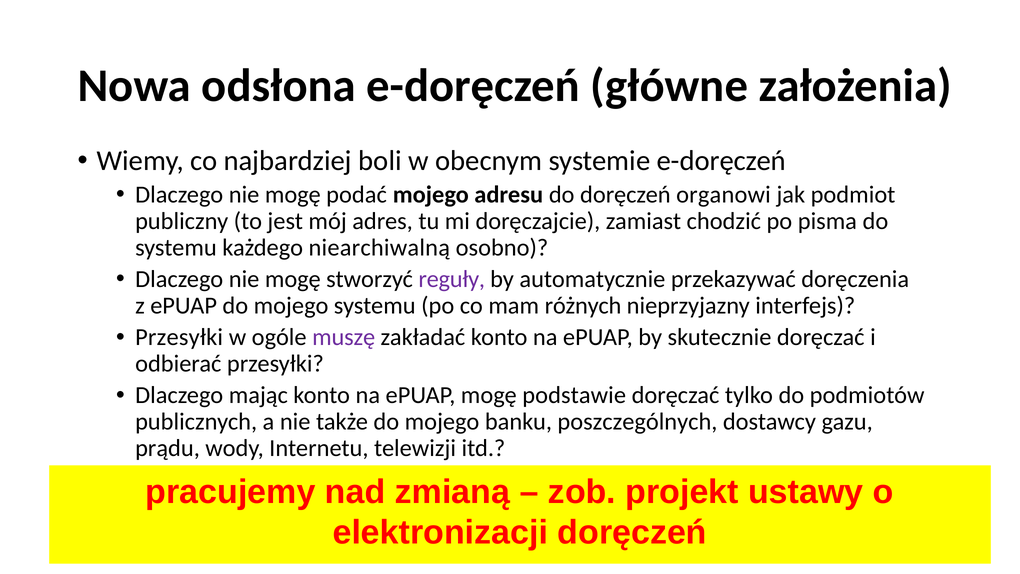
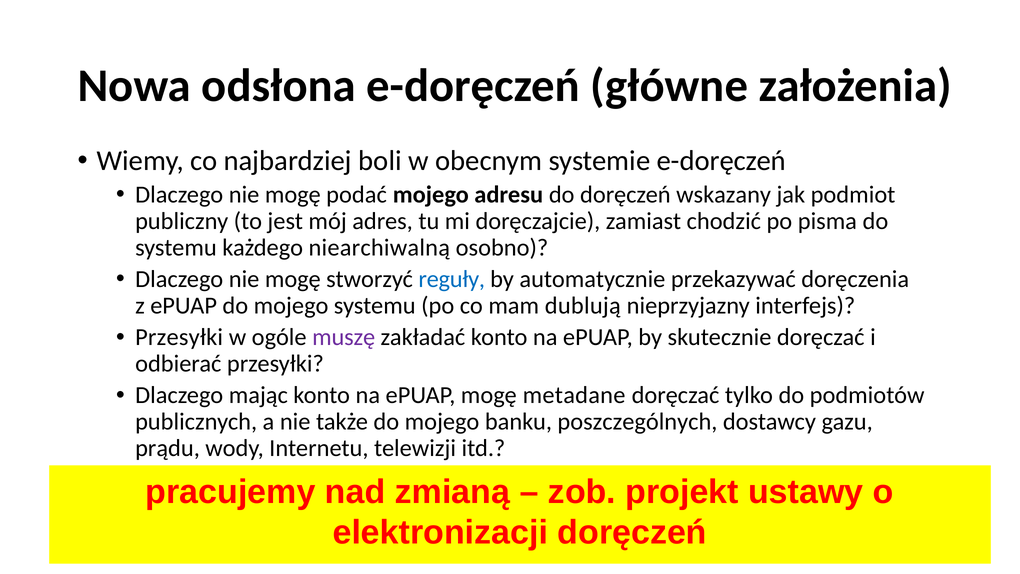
organowi: organowi -> wskazany (724, 195)
reguły colour: purple -> blue (452, 279)
różnych: różnych -> dublują (583, 305)
podstawie: podstawie -> metadane (574, 395)
